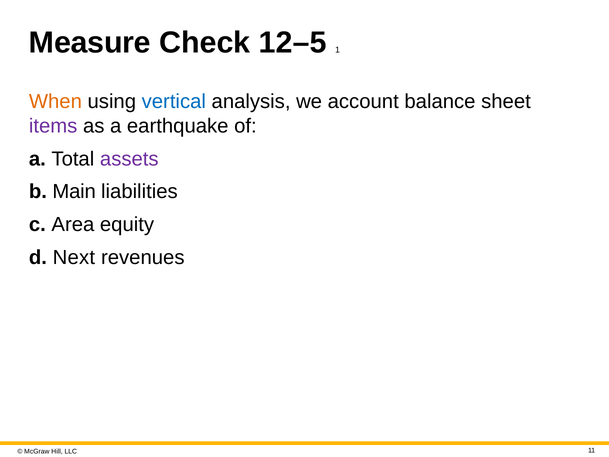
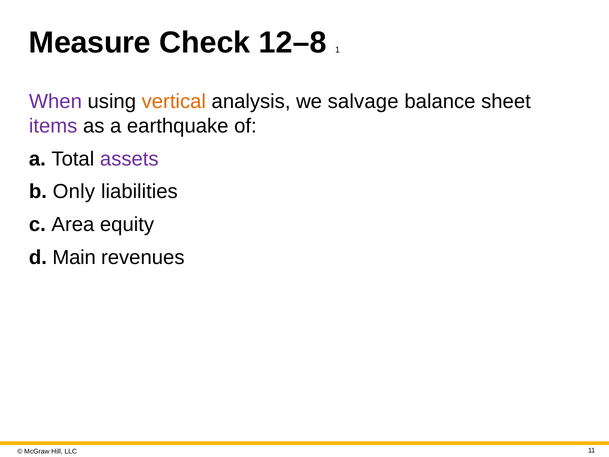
12–5: 12–5 -> 12–8 (293, 43)
When colour: orange -> purple (55, 102)
vertical colour: blue -> orange (174, 102)
account: account -> salvage (363, 102)
Main: Main -> Only (74, 192)
Next: Next -> Main (74, 257)
